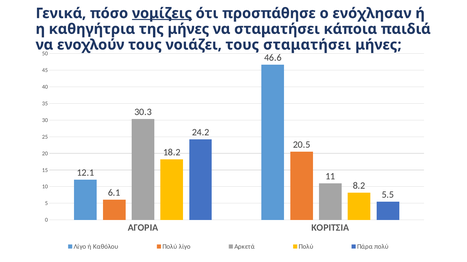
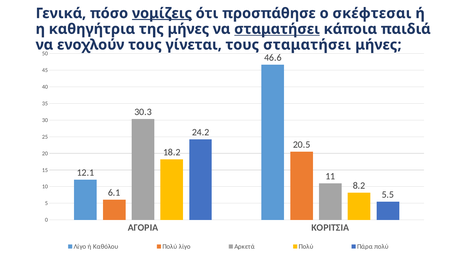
ενόχλησαν: ενόχλησαν -> σκέφτεσαι (372, 13)
σταματήσει underline: none -> present (277, 29)
νοιάζει: νοιάζει -> γίνεται (194, 45)
